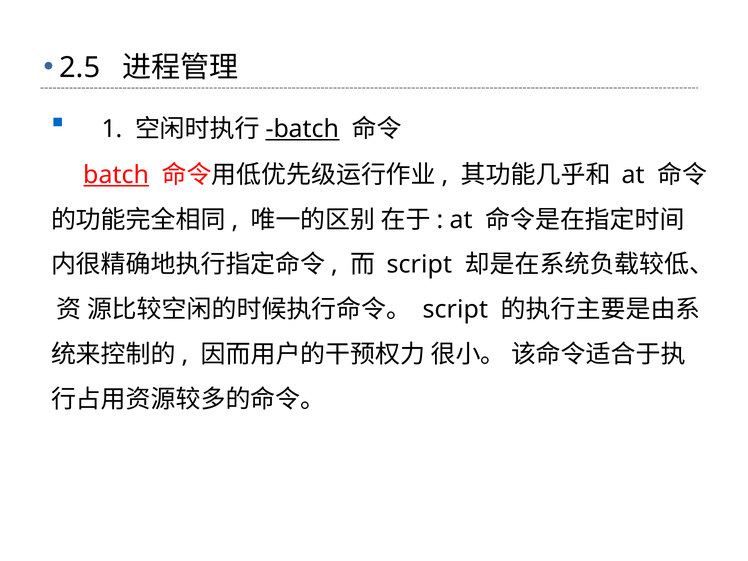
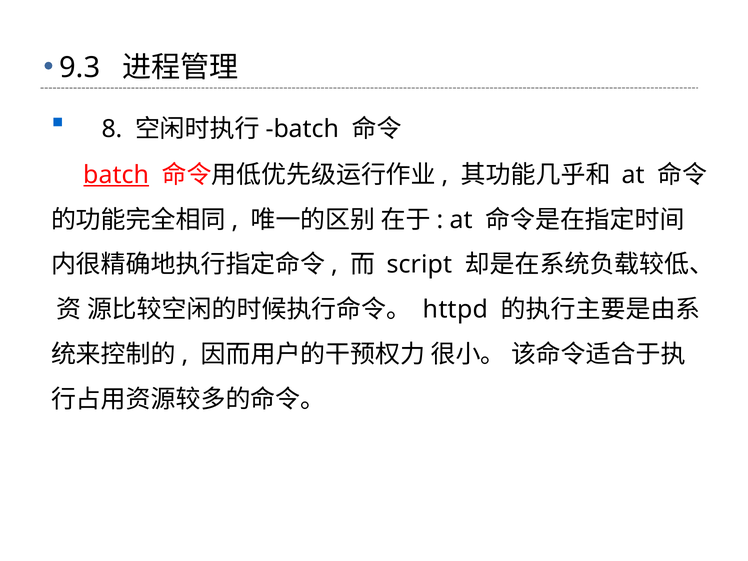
2.5: 2.5 -> 9.3 (80, 68)
1: 1 -> 8 (112, 129)
batch underline: present -> none (302, 129)
script: script -> httpd (455, 310)
